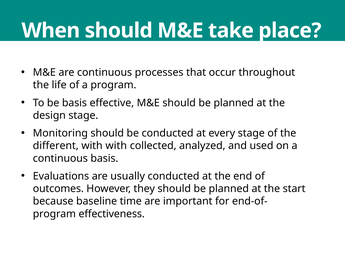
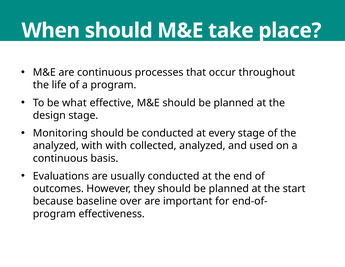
be basis: basis -> what (74, 103)
different: different -> analyzed (56, 146)
time: time -> over (131, 201)
